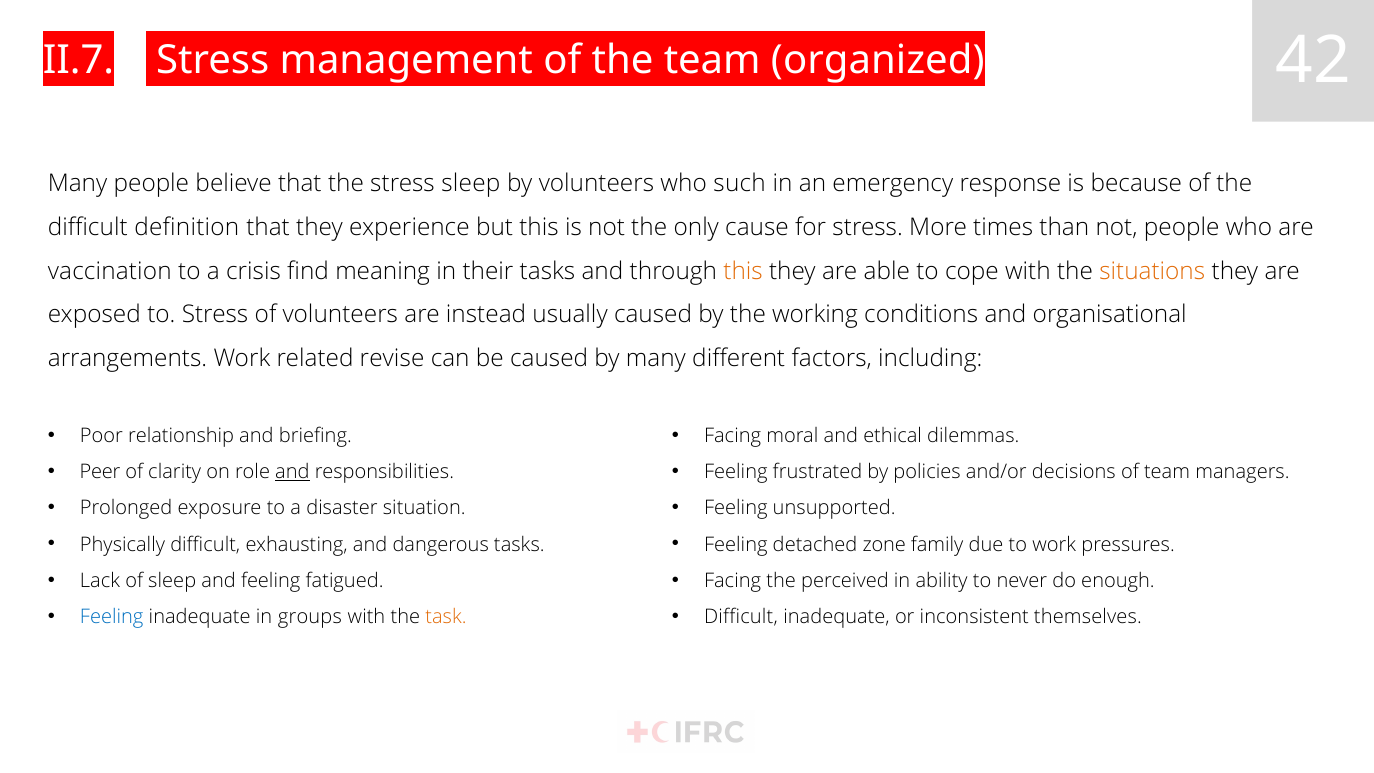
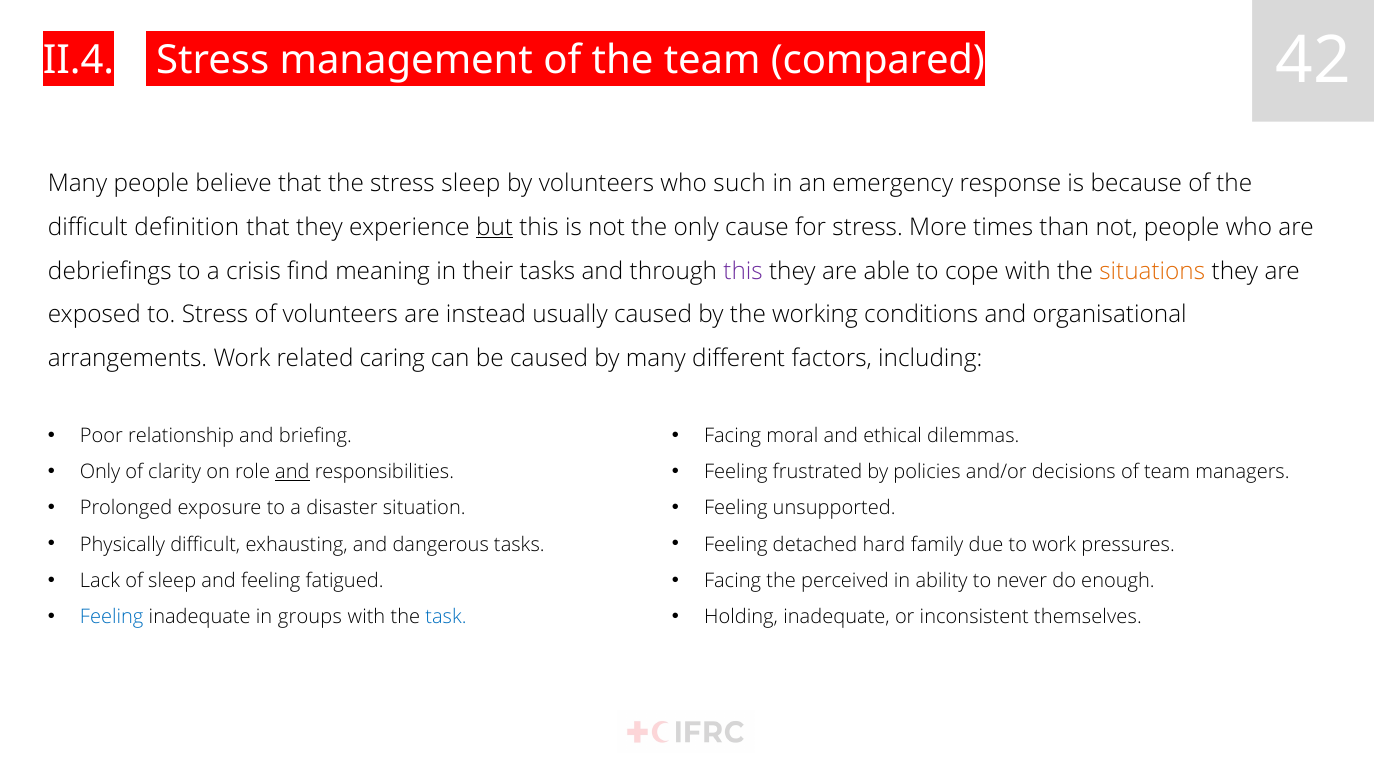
II.7: II.7 -> II.4 (78, 61)
organized: organized -> compared (878, 61)
but underline: none -> present (495, 227)
vaccination: vaccination -> debriefings (110, 271)
this colour: orange -> purple (743, 271)
revise: revise -> caring (392, 359)
Peer: Peer -> Only (100, 472)
zone: zone -> hard (884, 544)
task colour: orange -> blue (446, 616)
Difficult: Difficult -> Holding (741, 616)
